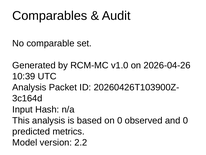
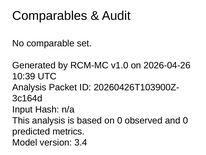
2.2: 2.2 -> 3.4 (81, 142)
